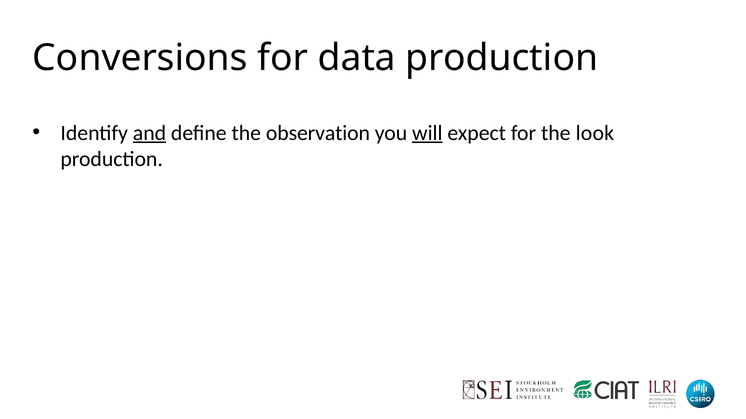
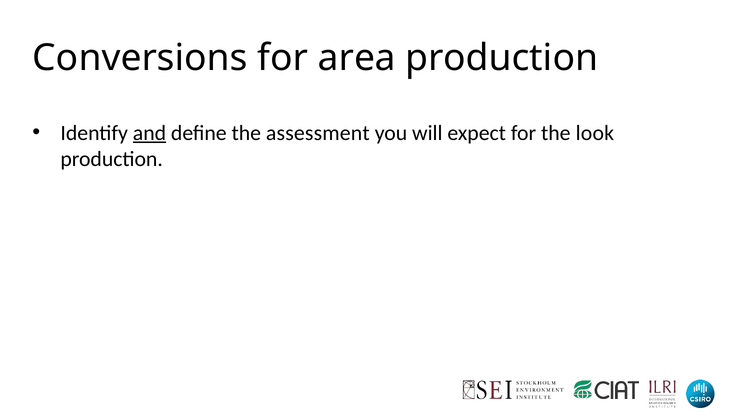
data: data -> area (357, 58)
observation: observation -> assessment (318, 133)
will underline: present -> none (427, 133)
